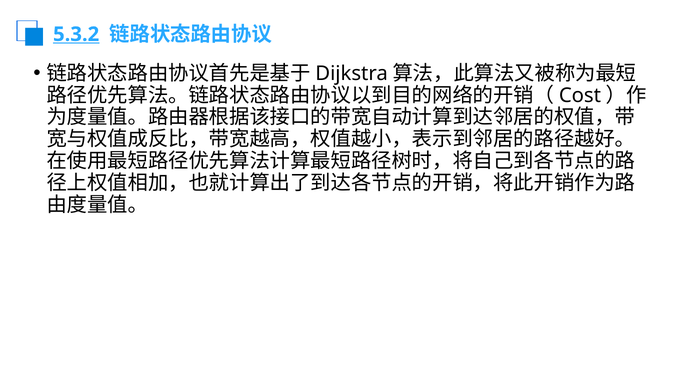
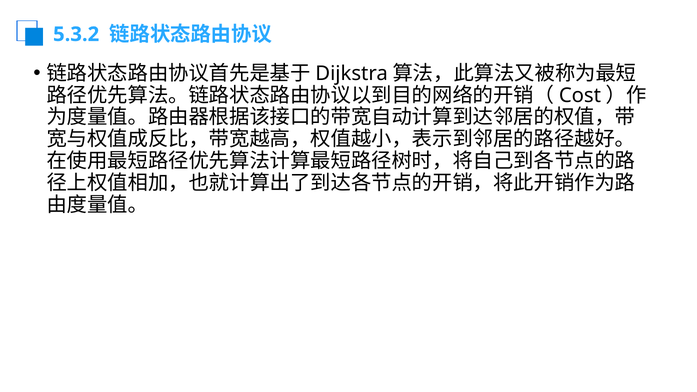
5.3.2 underline: present -> none (76, 34)
